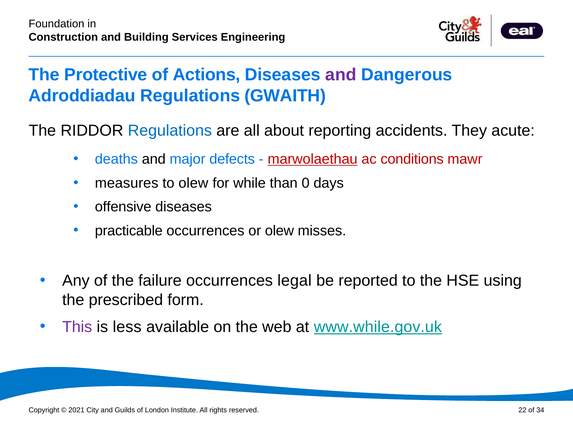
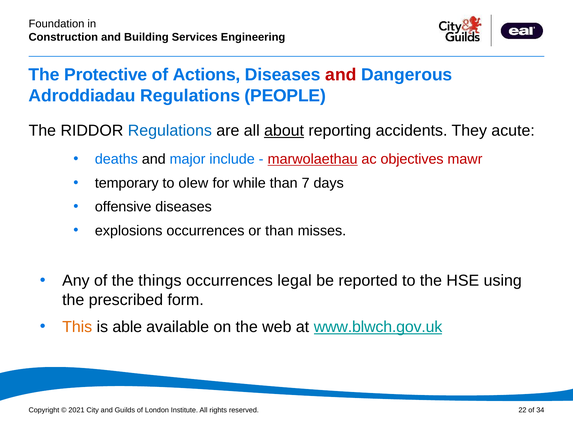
and colour: purple -> red (341, 75)
GWAITH: GWAITH -> PEOPLE (285, 96)
about underline: none -> present (284, 131)
defects: defects -> include (232, 160)
conditions: conditions -> objectives (412, 160)
measures: measures -> temporary (127, 183)
0: 0 -> 7 (306, 183)
practicable: practicable -> explosions (129, 231)
or olew: olew -> than (279, 231)
failure: failure -> things (160, 281)
This colour: purple -> orange (77, 327)
less: less -> able (127, 327)
www.while.gov.uk: www.while.gov.uk -> www.blwch.gov.uk (378, 327)
